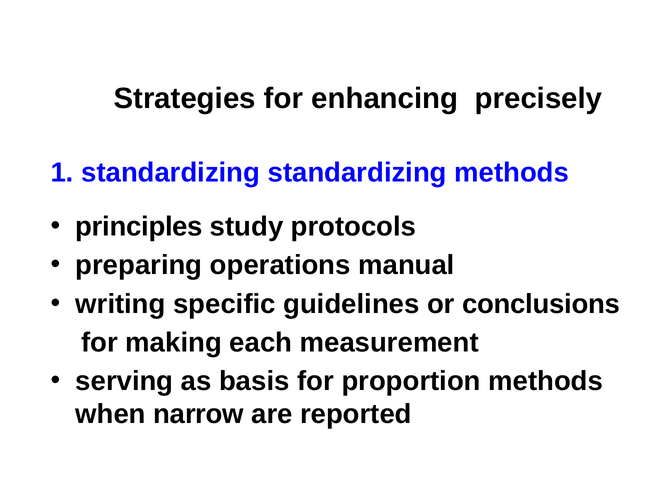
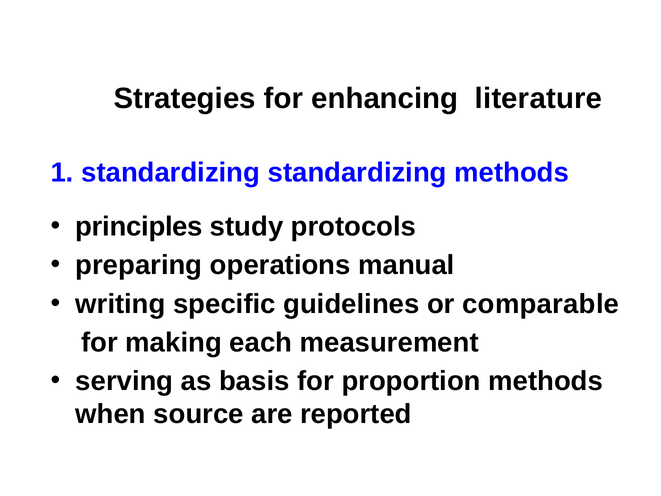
precisely: precisely -> literature (538, 98)
conclusions: conclusions -> comparable (541, 304)
narrow: narrow -> source (199, 414)
